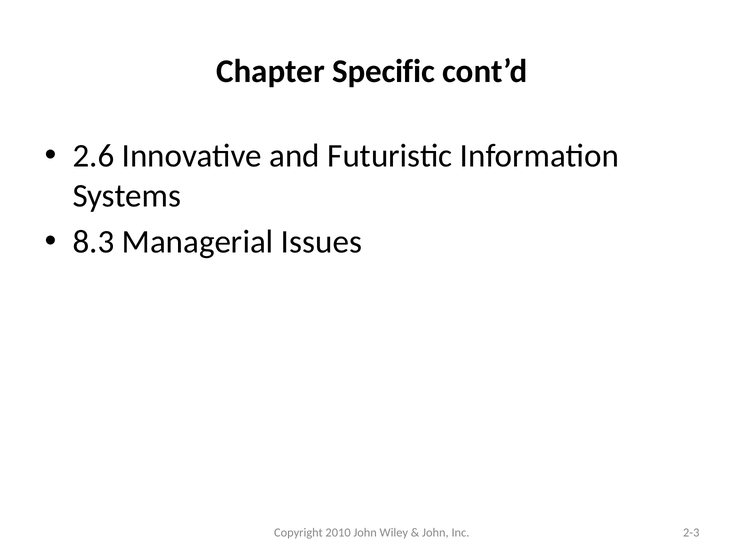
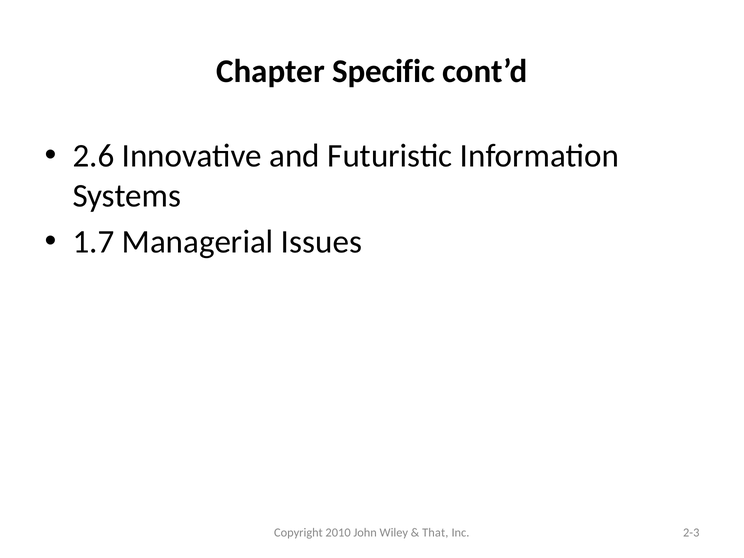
8.3: 8.3 -> 1.7 (93, 242)
John: John -> That (435, 533)
